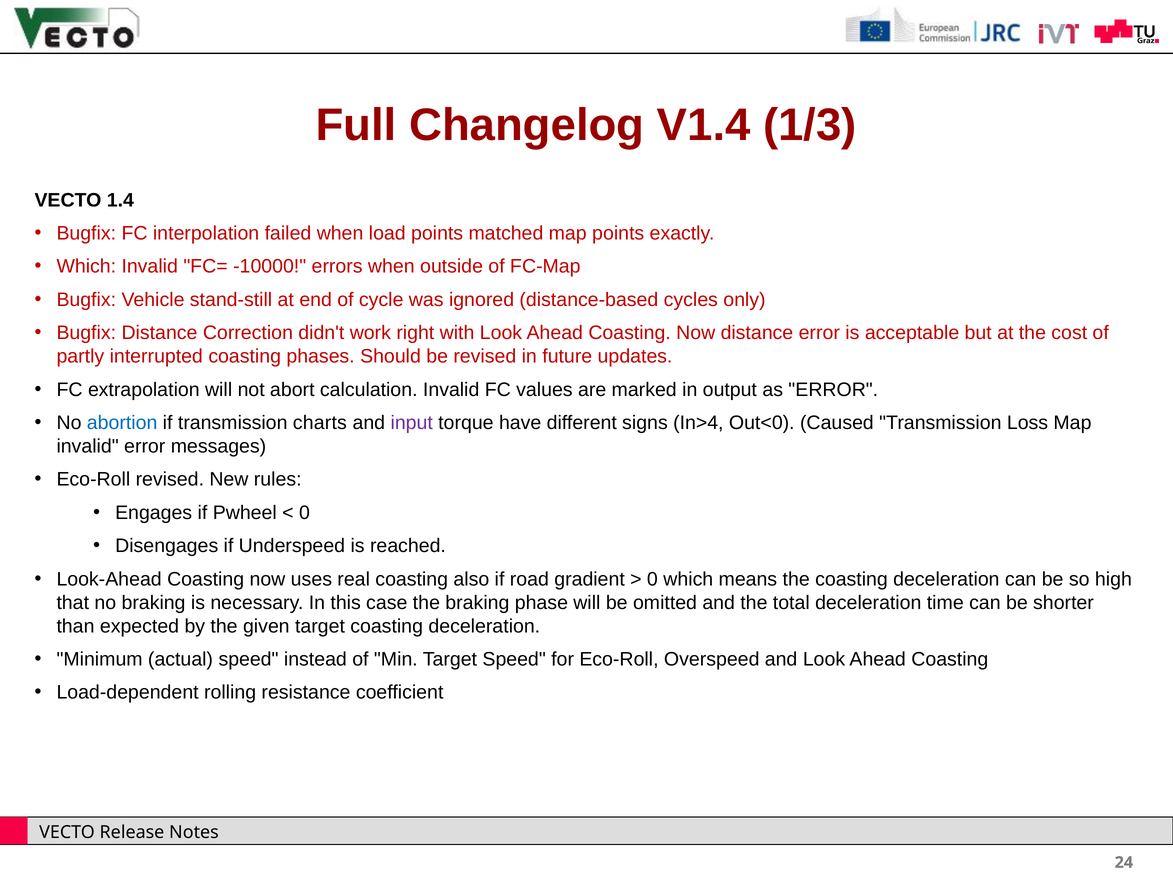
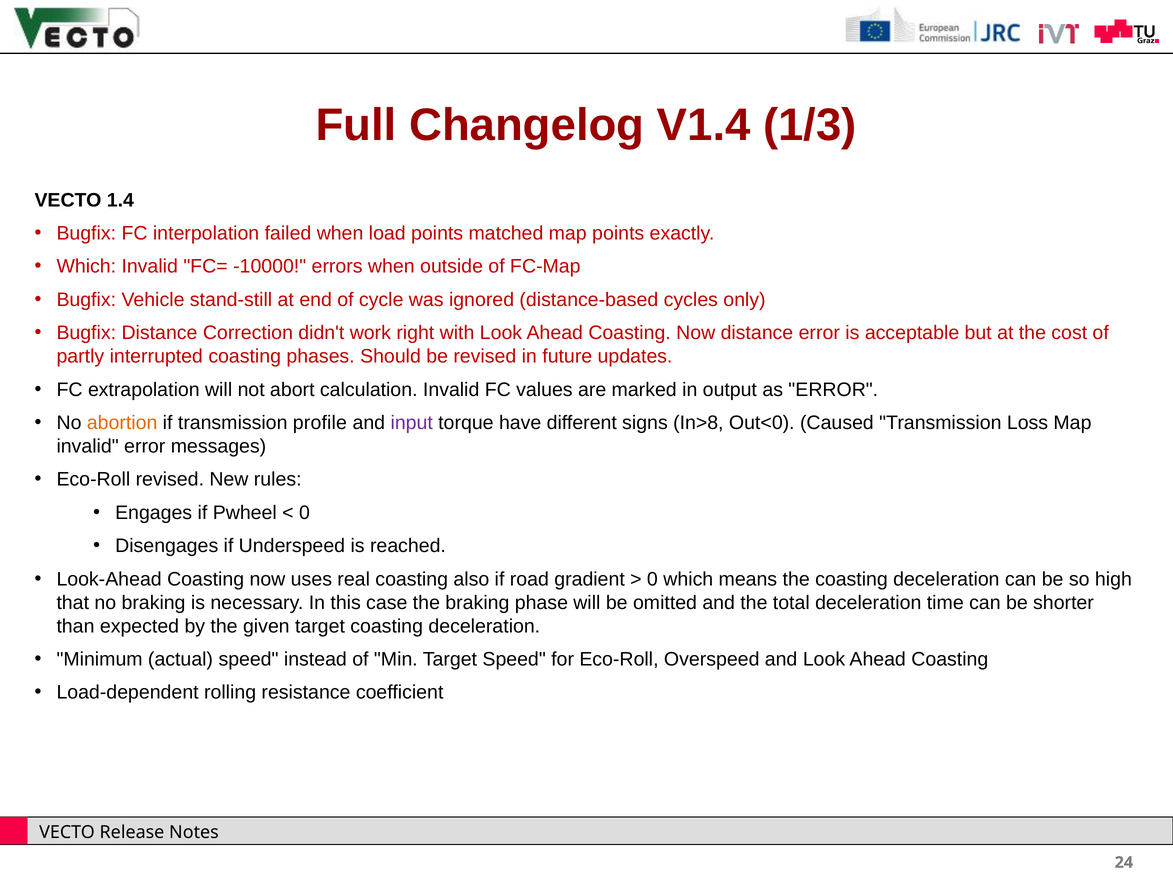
abortion colour: blue -> orange (122, 423)
charts: charts -> profile (320, 423)
In>4: In>4 -> In>8 (698, 423)
